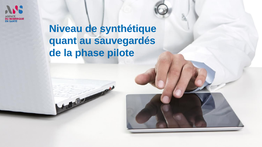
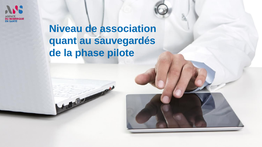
synthétique: synthétique -> association (128, 29)
